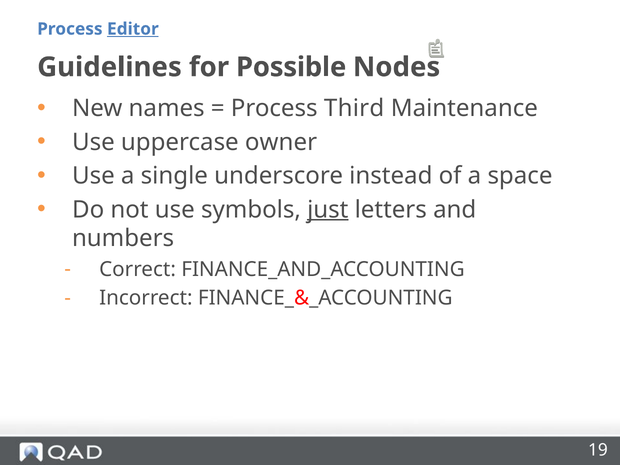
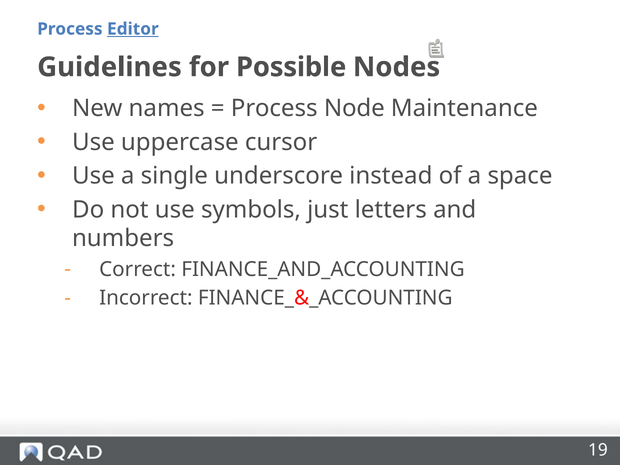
Third: Third -> Node (354, 108)
owner: owner -> cursor (281, 142)
just underline: present -> none (328, 210)
